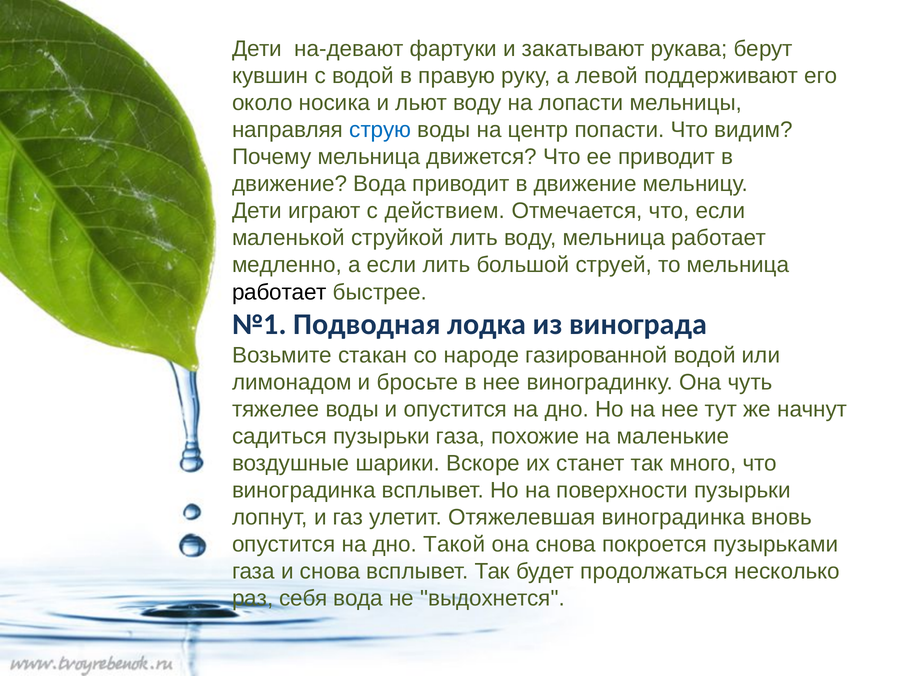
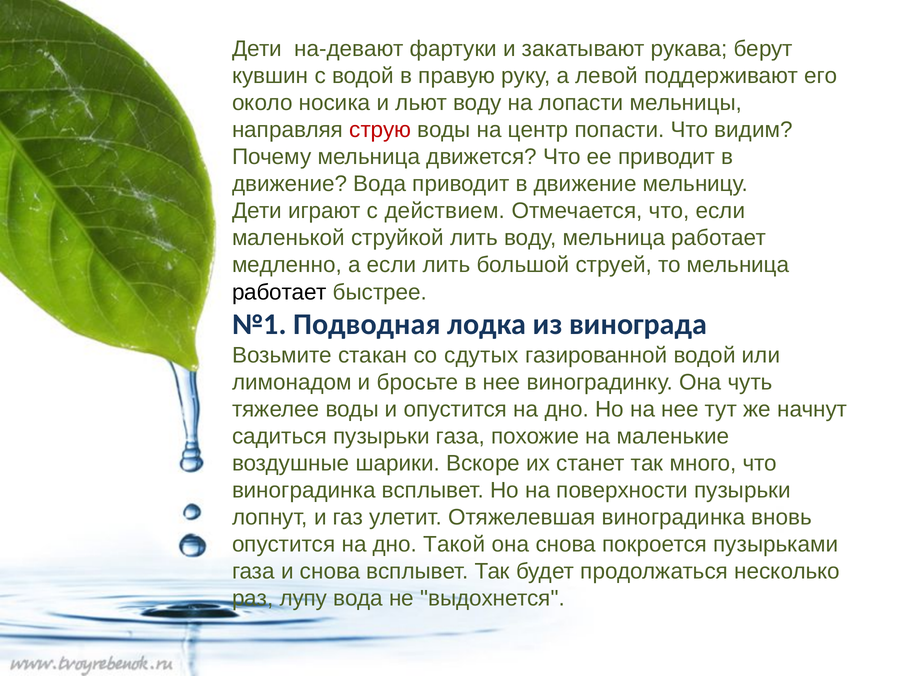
струю colour: blue -> red (380, 130)
народе: народе -> сдутых (481, 355)
себя: себя -> лупу (303, 598)
